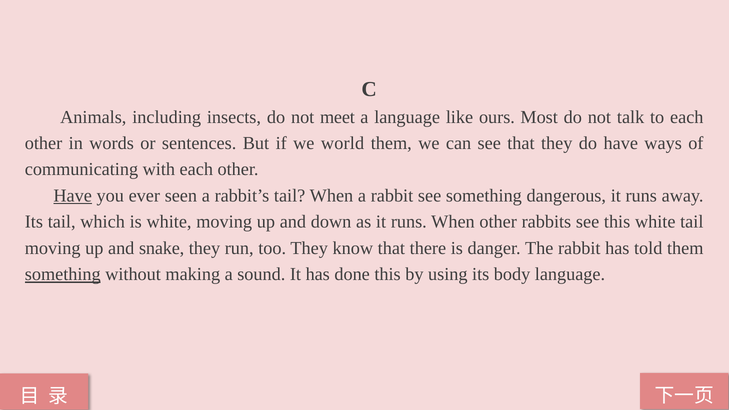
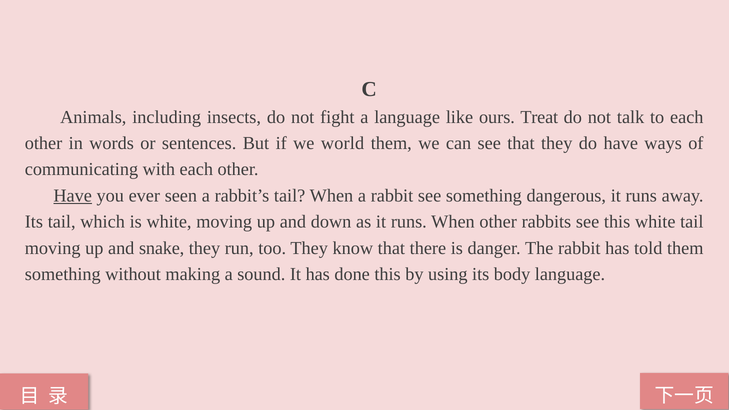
meet: meet -> fight (337, 117)
Most: Most -> Treat (539, 117)
something underline: present -> none (63, 274)
